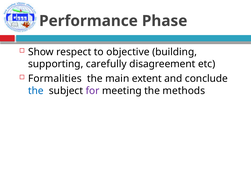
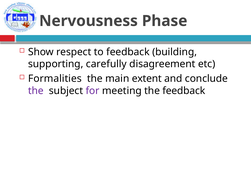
Performance: Performance -> Nervousness (88, 21)
to objective: objective -> feedback (128, 52)
the colour: blue -> purple (36, 91)
the methods: methods -> feedback (184, 91)
